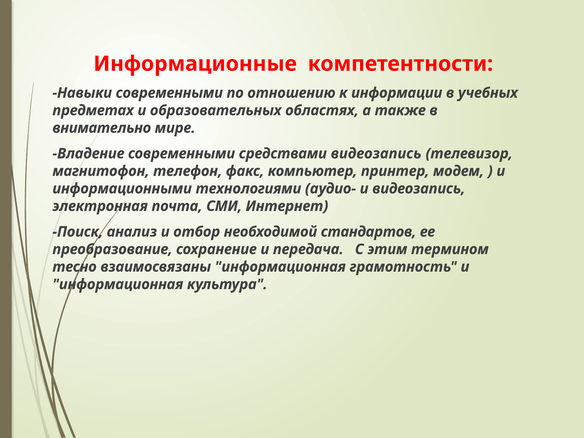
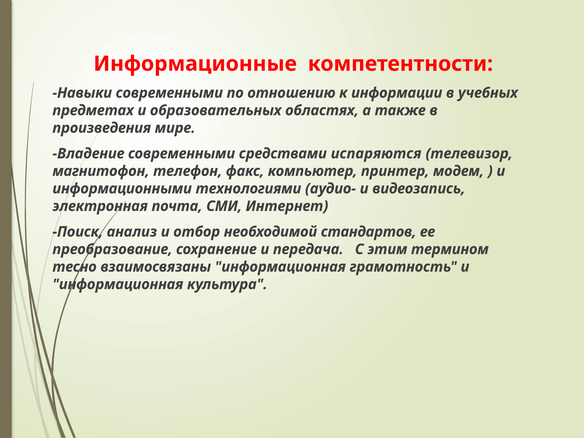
внимательно: внимательно -> произведения (102, 128)
средствами видеозапись: видеозапись -> испаряются (376, 154)
